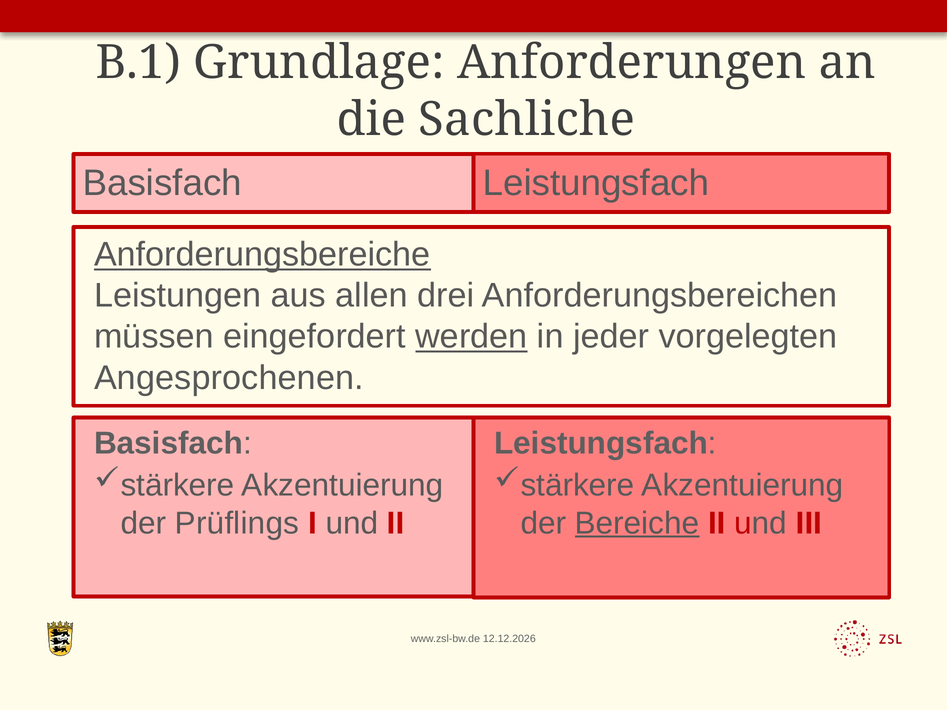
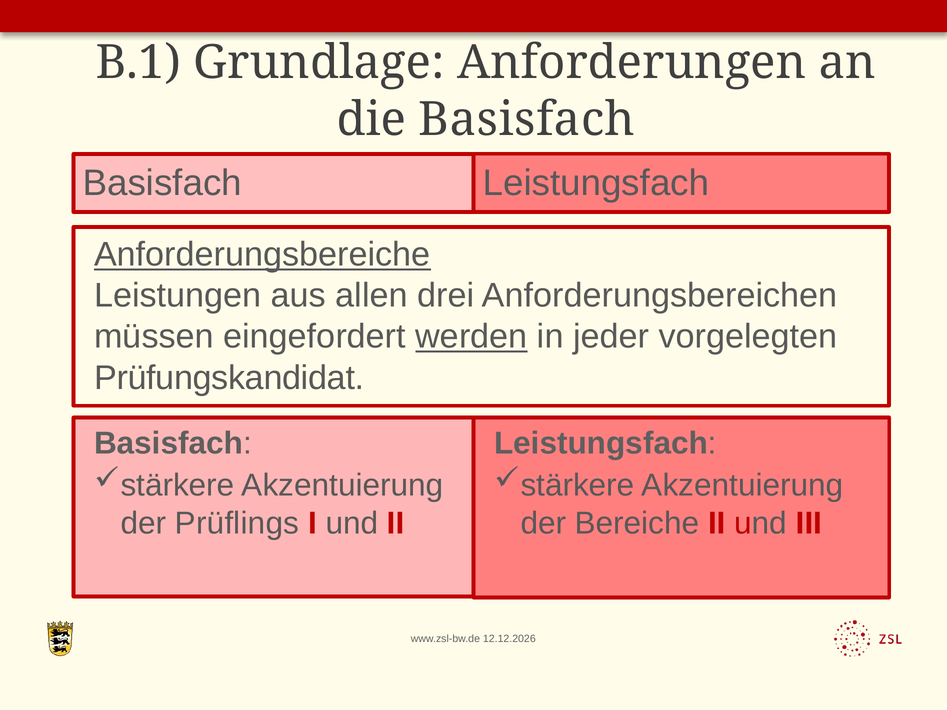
die Sachliche: Sachliche -> Basisfach (527, 120)
Angesprochenen: Angesprochenen -> Prüfungskandidat (229, 378)
Bereiche underline: present -> none (637, 523)
